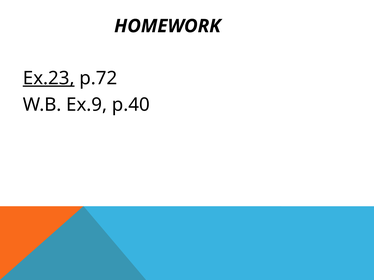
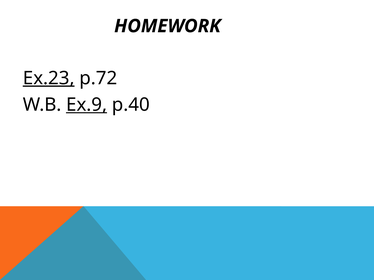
Ex.9 underline: none -> present (87, 105)
